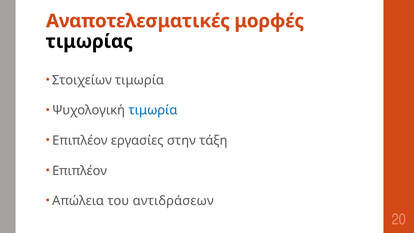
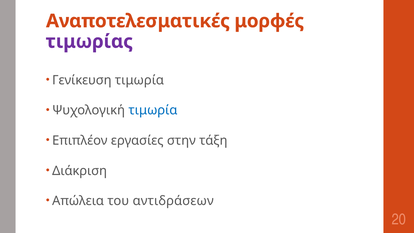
τιμωρίας colour: black -> purple (89, 42)
Στοιχείων: Στοιχείων -> Γενίκευση (82, 80)
Επιπλέον: Επιπλέον -> Διάκριση (80, 171)
